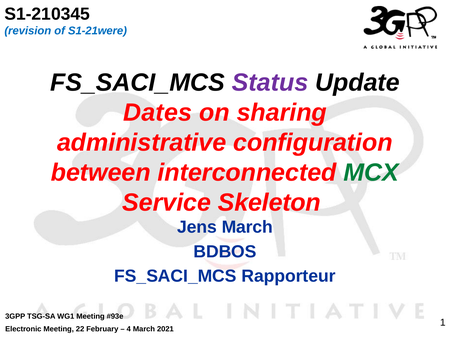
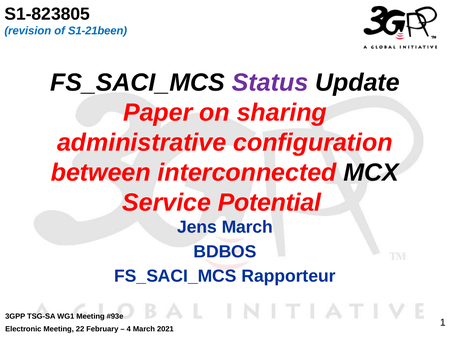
S1-210345: S1-210345 -> S1-823805 (47, 14)
S1-21were: S1-21were -> S1-21been (98, 31)
Dates: Dates -> Paper (158, 113)
MCX colour: green -> black (371, 173)
Skeleton: Skeleton -> Potential (269, 203)
